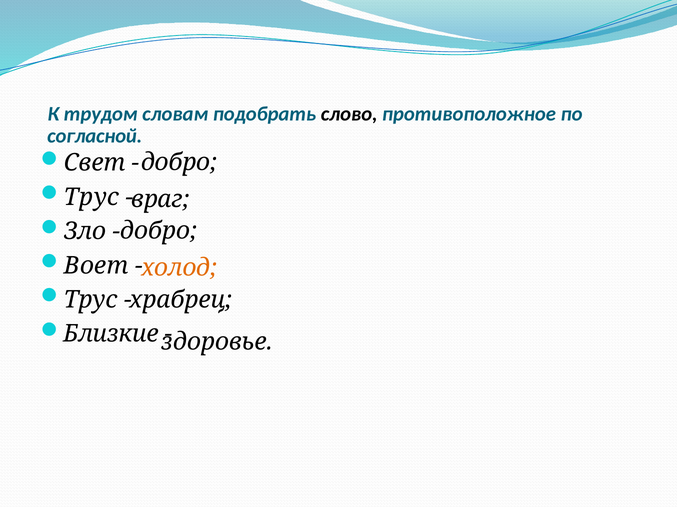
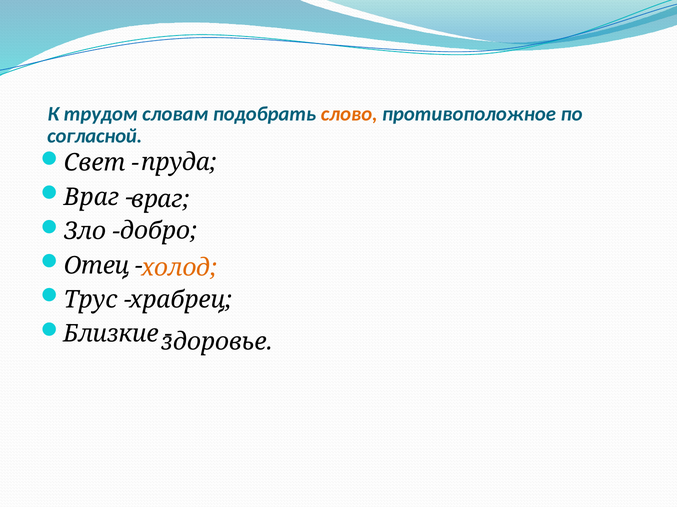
слово colour: black -> orange (349, 114)
добро: добро -> пруда (179, 162)
Трус: Трус -> Враг (92, 197)
Воет: Воет -> Отец (96, 266)
